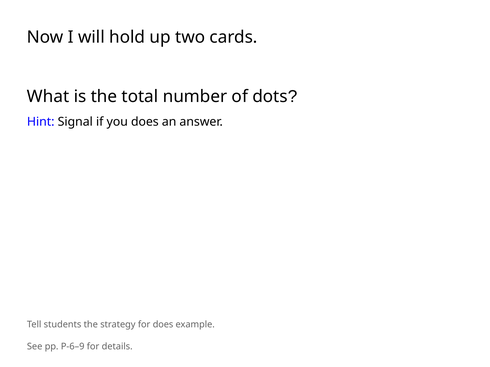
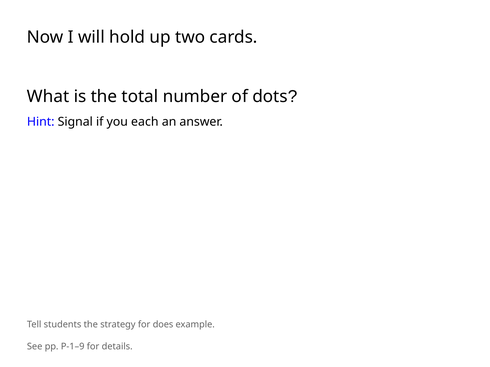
you does: does -> each (145, 122)
P-6–9: P-6–9 -> P-1–9 (73, 347)
